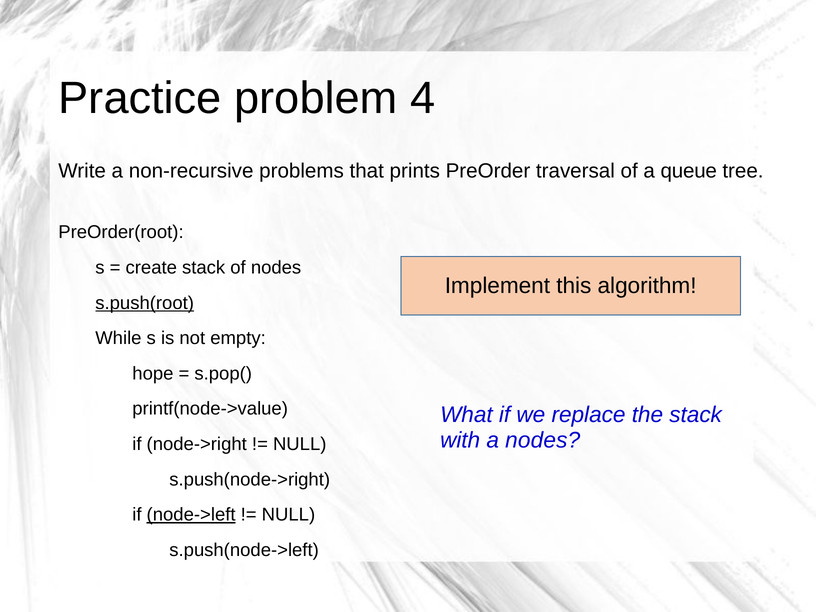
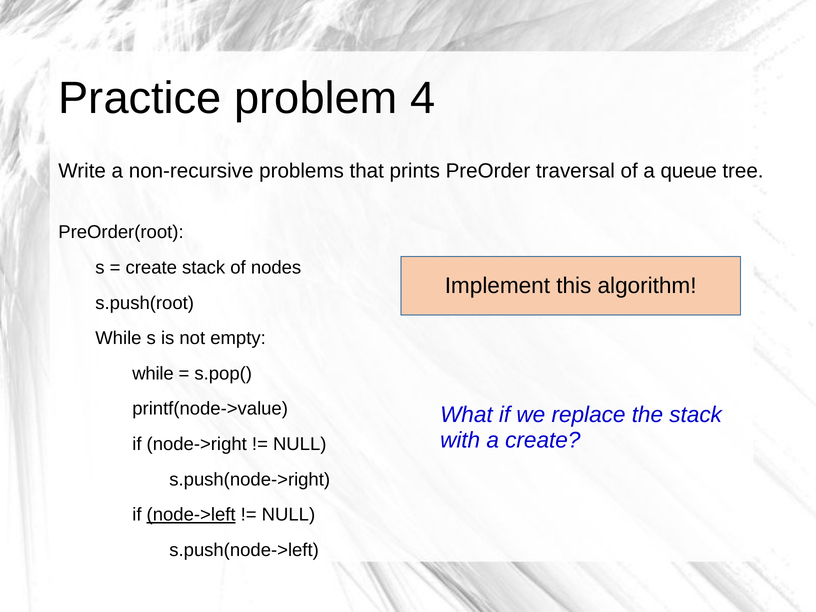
s.push(root underline: present -> none (145, 303)
hope: hope -> while (153, 374)
a nodes: nodes -> create (543, 440)
